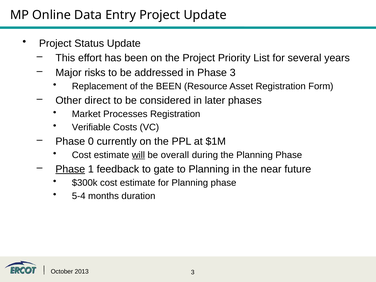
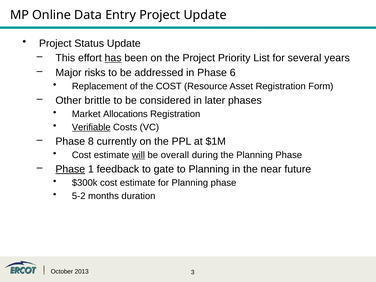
has underline: none -> present (113, 58)
Phase 3: 3 -> 6 (233, 73)
the BEEN: BEEN -> COST (169, 86)
direct: direct -> brittle (98, 100)
Processes: Processes -> Allocations (125, 114)
Verifiable underline: none -> present (91, 127)
0: 0 -> 8 (91, 141)
5-4: 5-4 -> 5-2 (79, 196)
